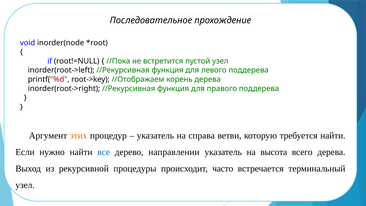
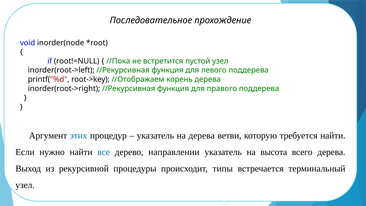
этих colour: orange -> blue (79, 135)
на справа: справа -> дерева (202, 135)
часто: часто -> типы (223, 168)
